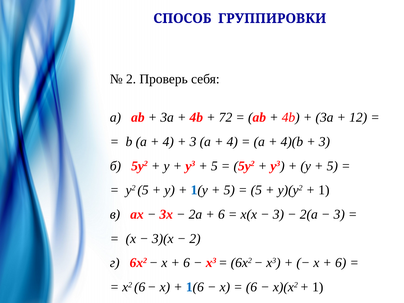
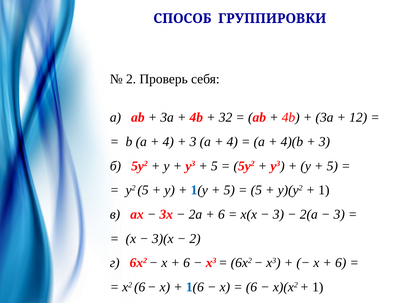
72: 72 -> 32 (226, 117)
